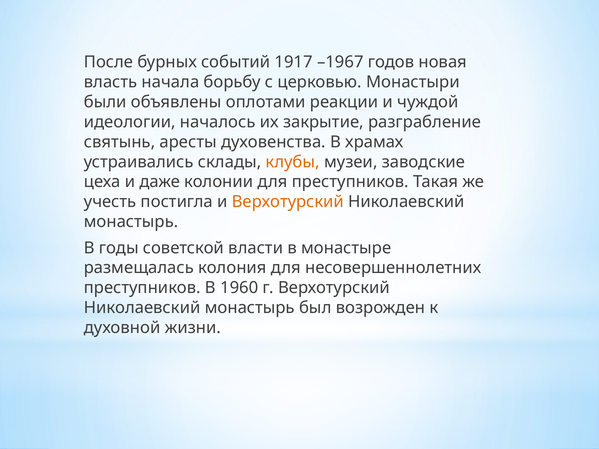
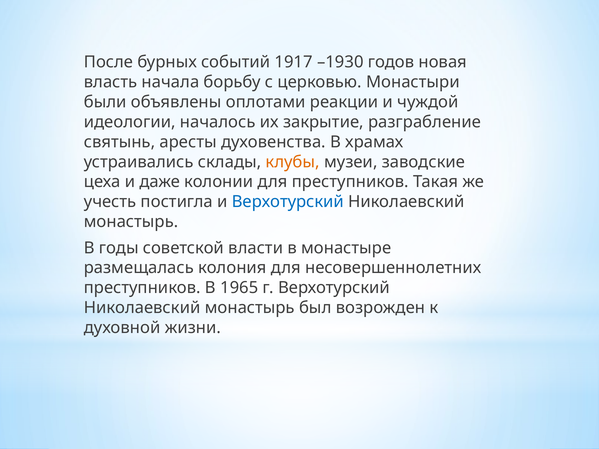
–1967: –1967 -> –1930 (340, 62)
Верхотурский colour: orange -> blue (288, 202)
1960: 1960 -> 1965 (239, 288)
